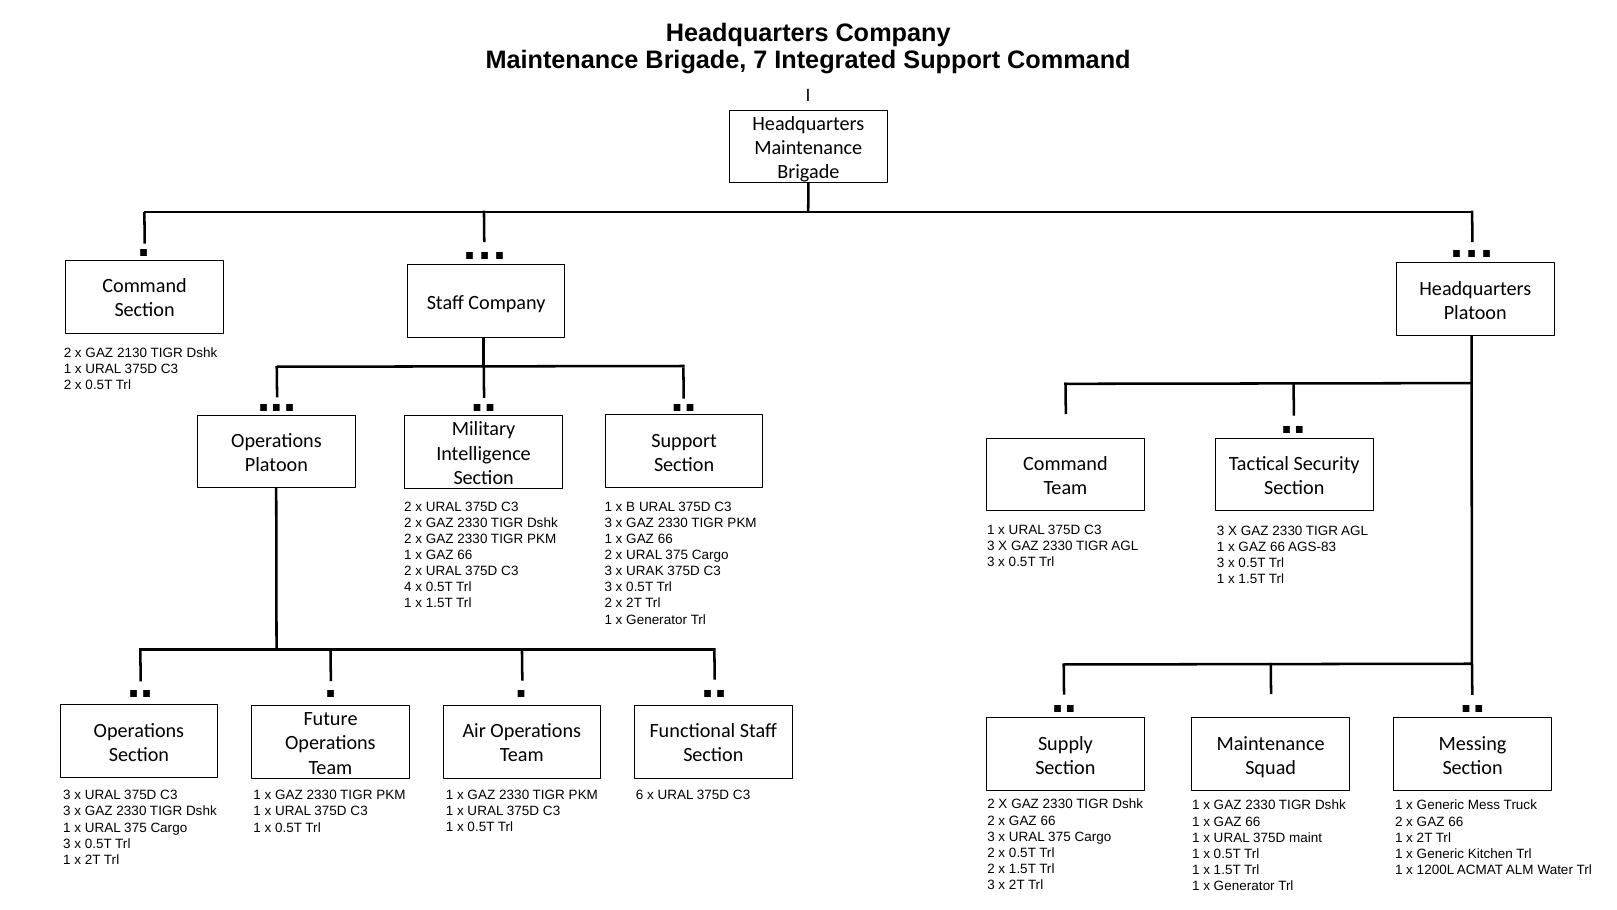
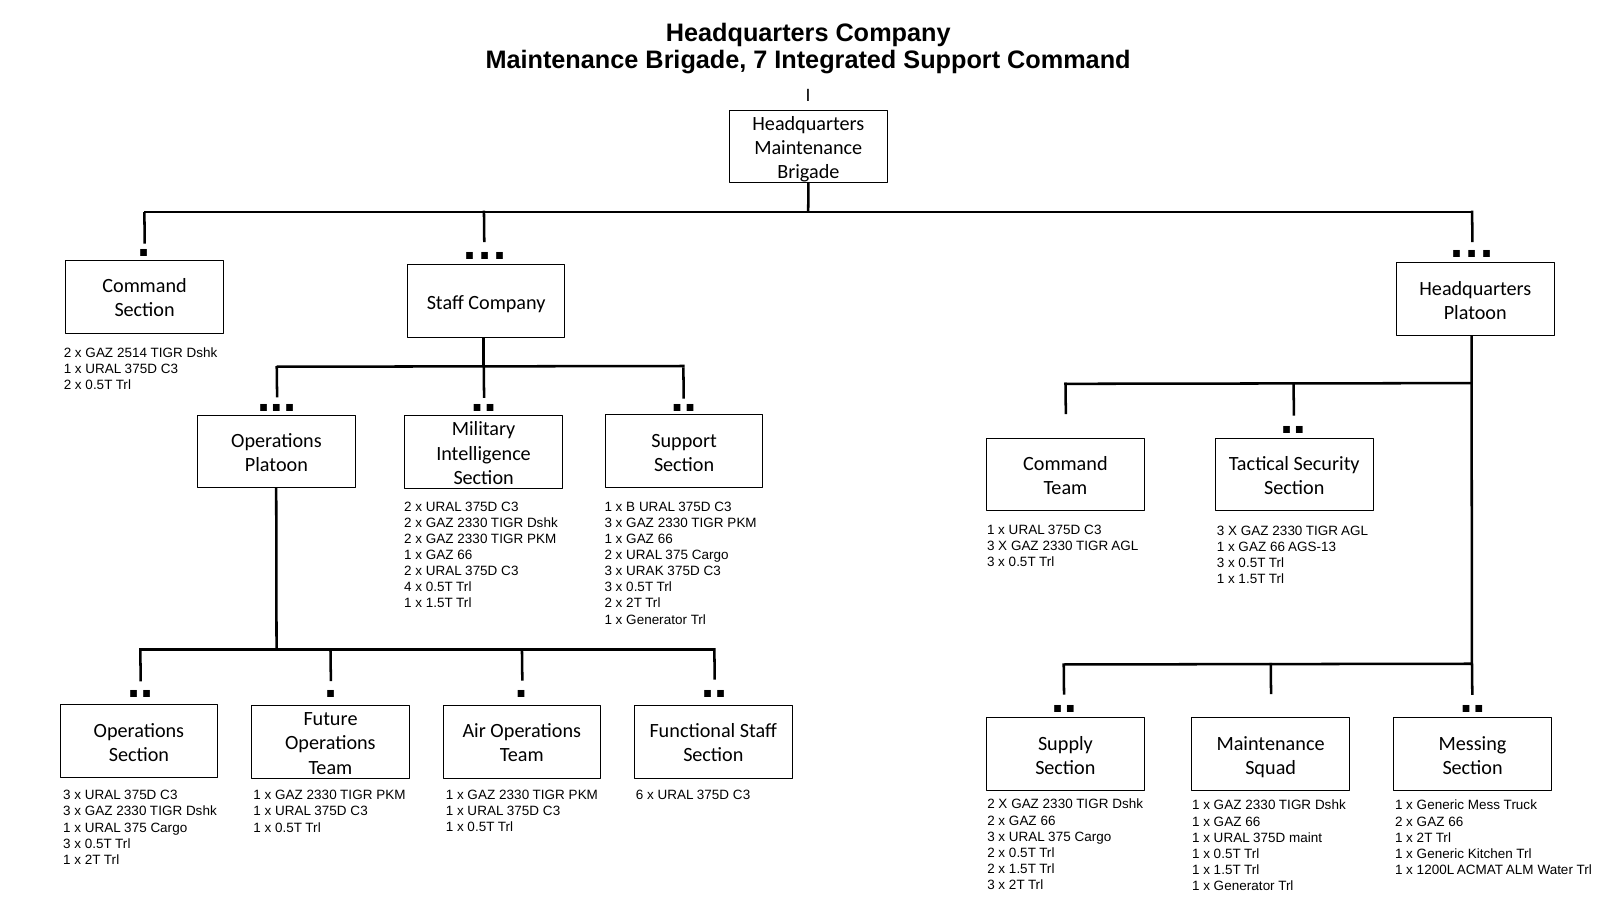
2130: 2130 -> 2514 (132, 353)
AGS-83: AGS-83 -> AGS-13 (1312, 547)
